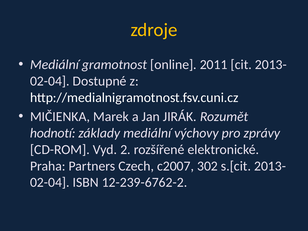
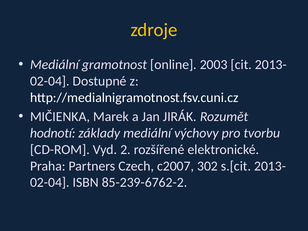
2011: 2011 -> 2003 (214, 65)
zprávy: zprávy -> tvorbu (262, 133)
12-239-6762-2: 12-239-6762-2 -> 85-239-6762-2 (145, 182)
